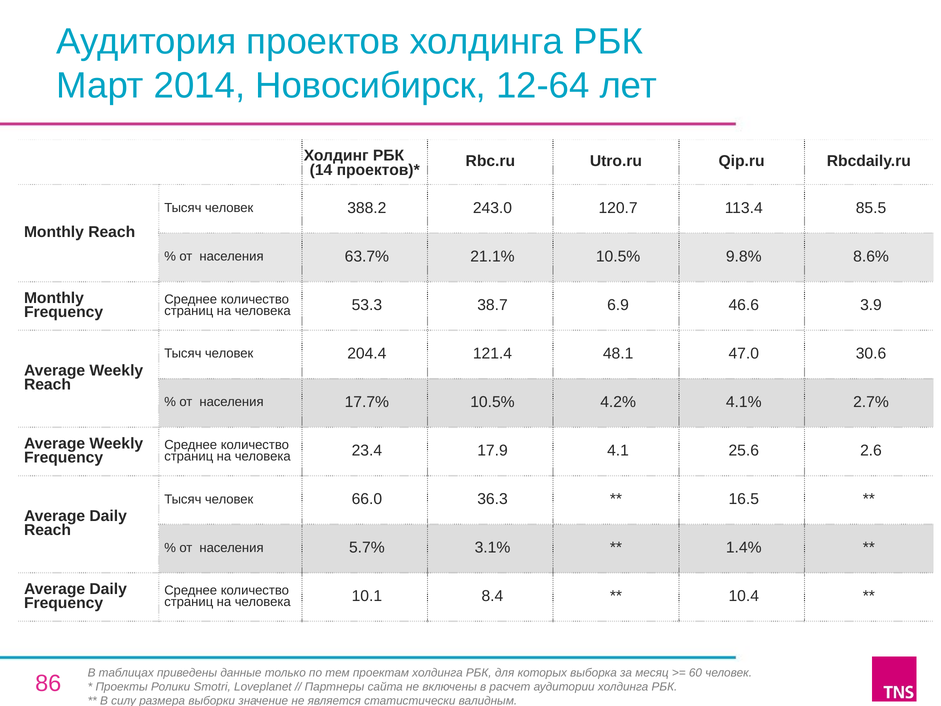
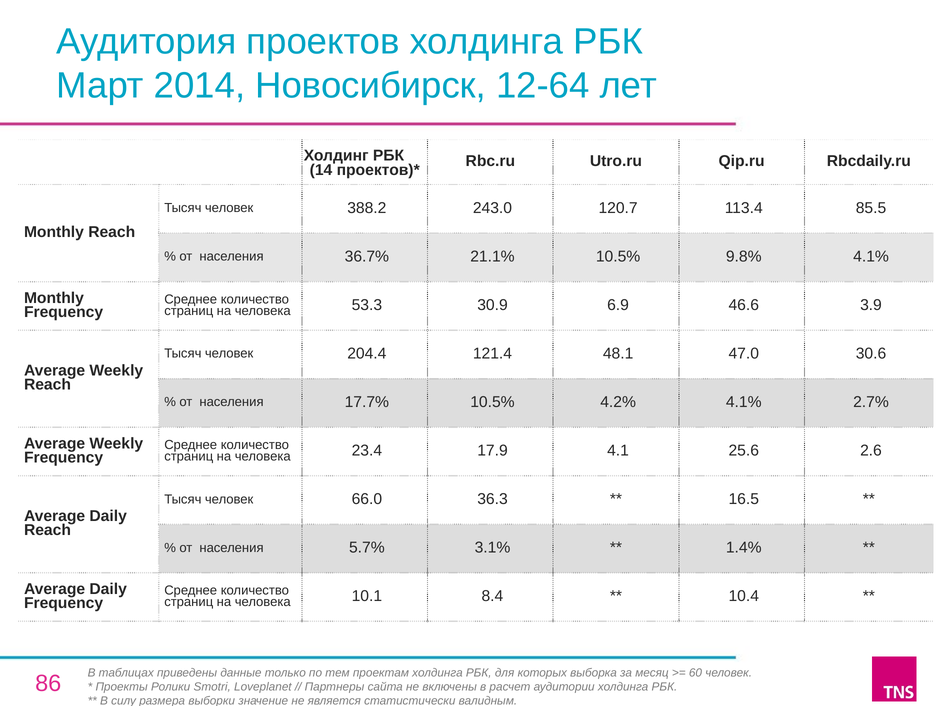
63.7%: 63.7% -> 36.7% (367, 256)
9.8% 8.6%: 8.6% -> 4.1% (871, 256)
38.7: 38.7 -> 30.9 (493, 305)
